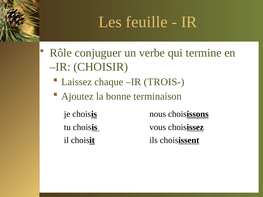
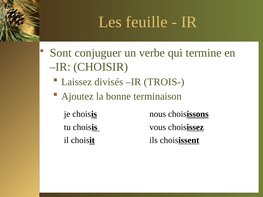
Rôle: Rôle -> Sont (61, 53)
chaque: chaque -> divisés (109, 82)
